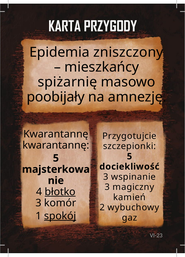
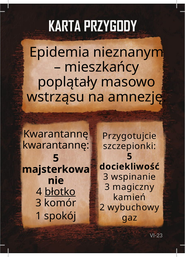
zniszczony: zniszczony -> nieznanym (128, 52)
spiżarnię: spiżarnię -> poplątały (67, 82)
poobijały: poobijały -> wstrząsu (56, 97)
spokój underline: present -> none (60, 216)
